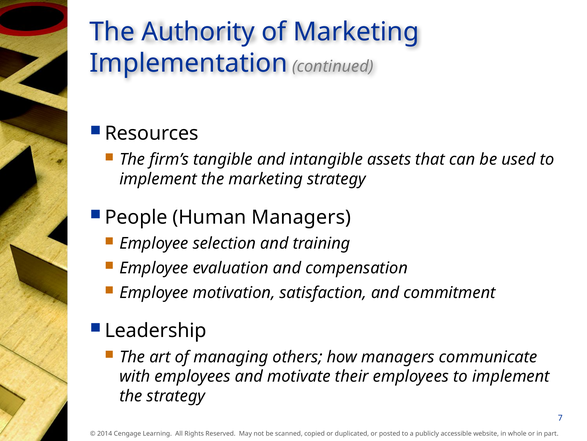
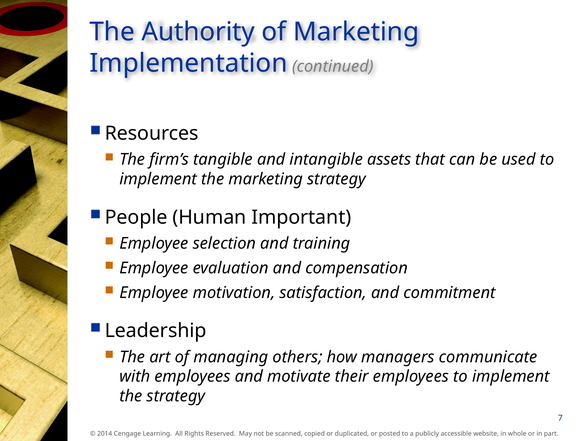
Human Managers: Managers -> Important (301, 217)
